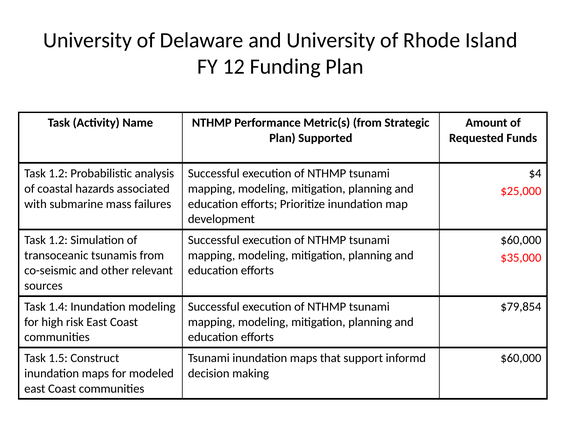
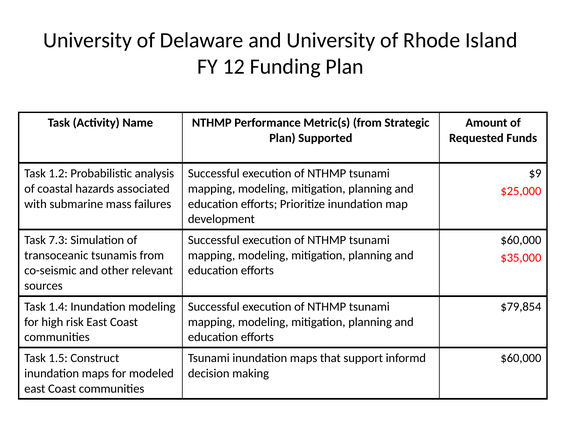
$4: $4 -> $9 (535, 173)
1.2: 1.2 -> 7.3 (58, 240)
